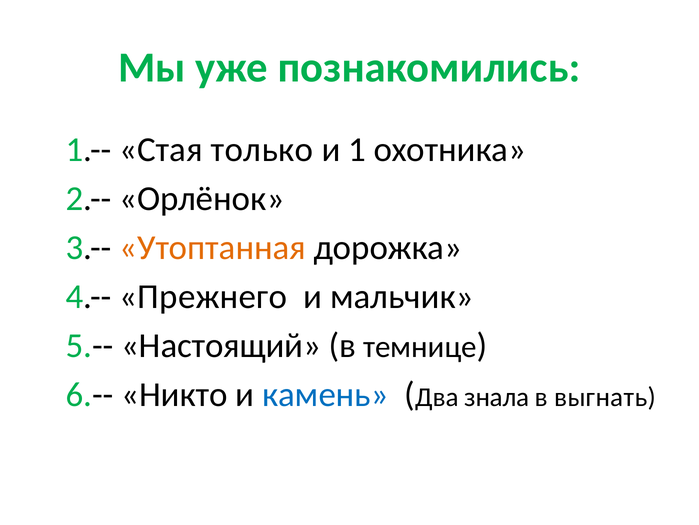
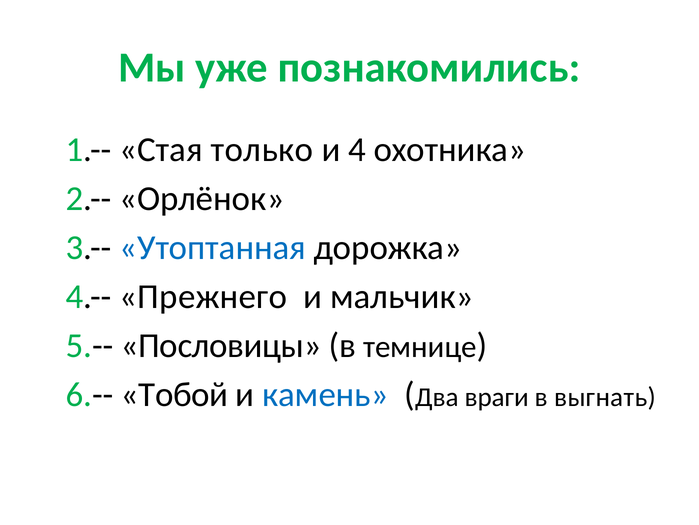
1: 1 -> 4 (357, 149)
Утоптанная colour: orange -> blue (213, 247)
Настоящий: Настоящий -> Пословицы (221, 345)
Никто: Никто -> Тобой (175, 394)
знала: знала -> враги (497, 396)
